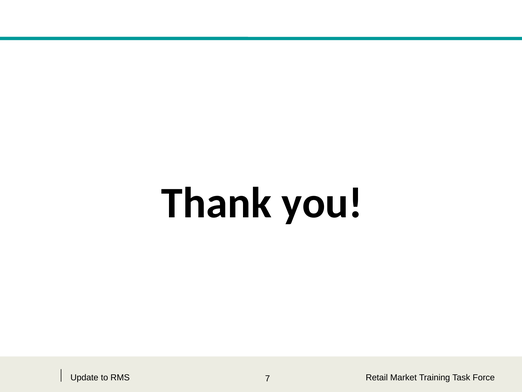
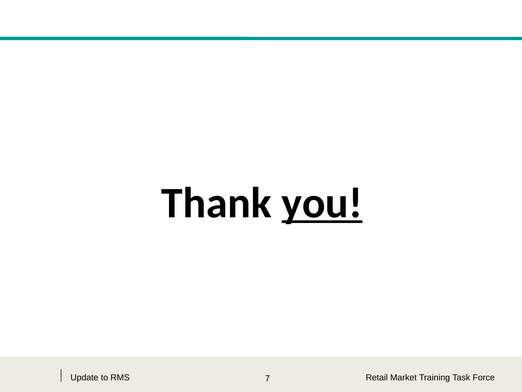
you underline: none -> present (322, 203)
